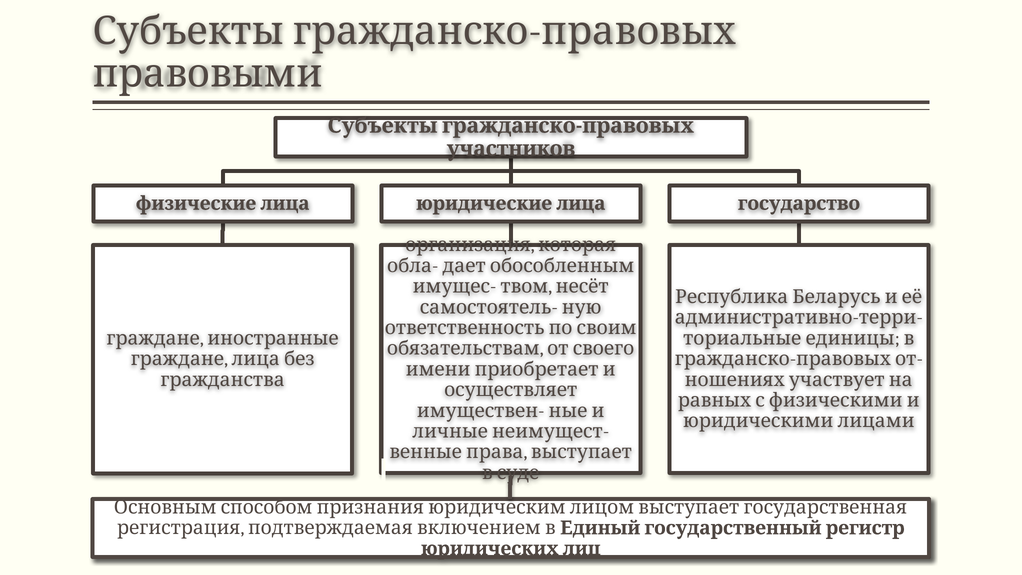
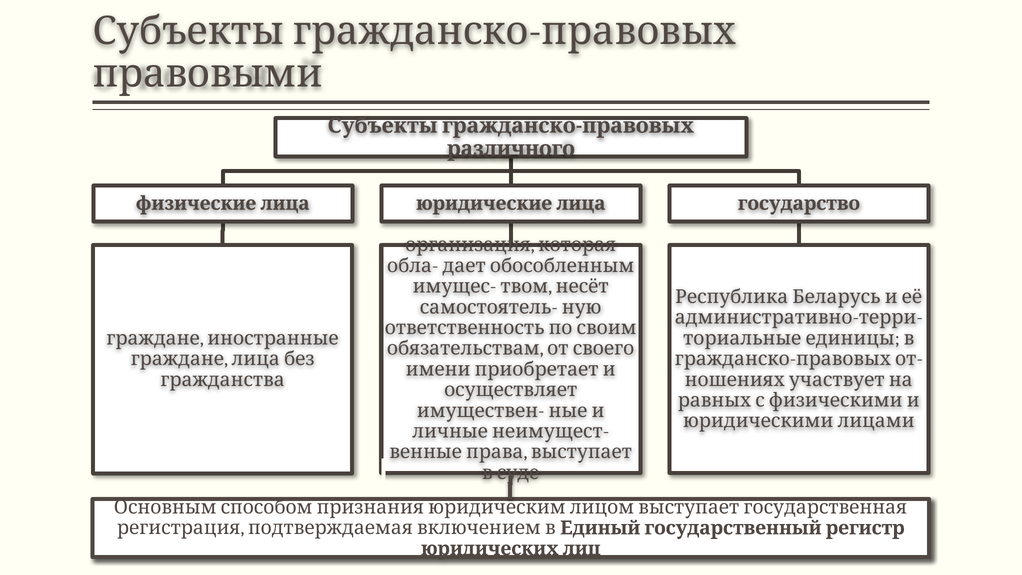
участников: участников -> различного (511, 149)
